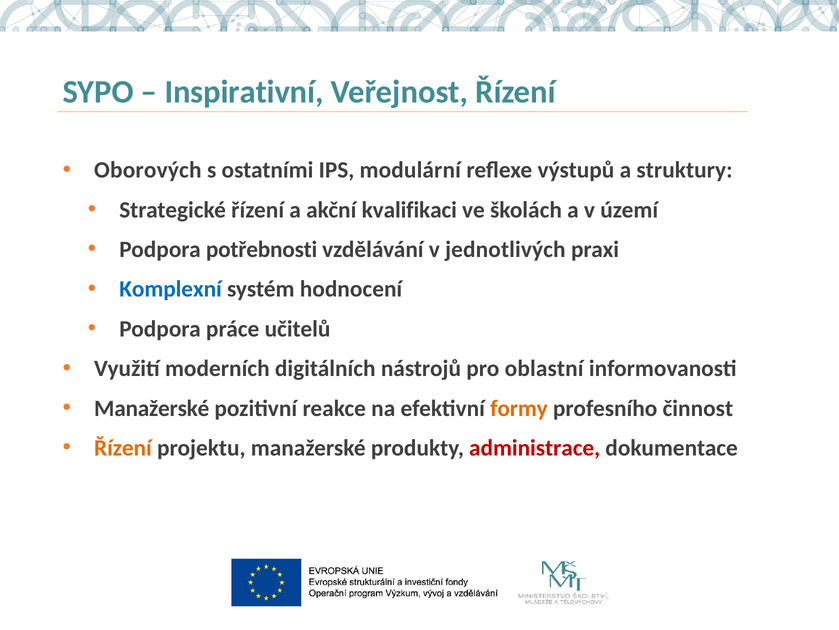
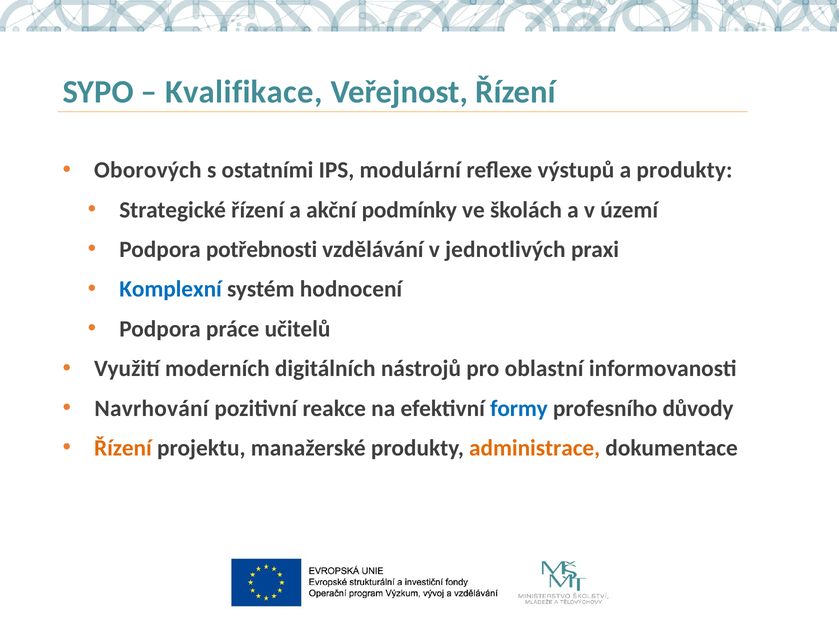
Inspirativní: Inspirativní -> Kvalifikace (244, 92)
a struktury: struktury -> produkty (684, 170)
kvalifikaci: kvalifikaci -> podmínky (409, 210)
Manažerské: Manažerské -> Navrhování (151, 408)
formy colour: orange -> blue (519, 408)
činnost: činnost -> důvody (698, 408)
administrace colour: red -> orange (535, 447)
